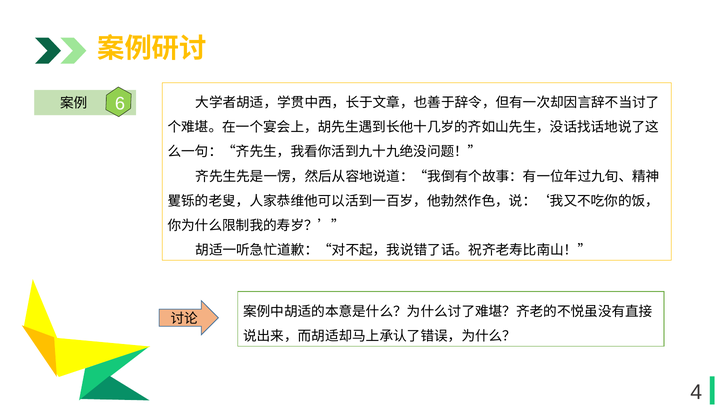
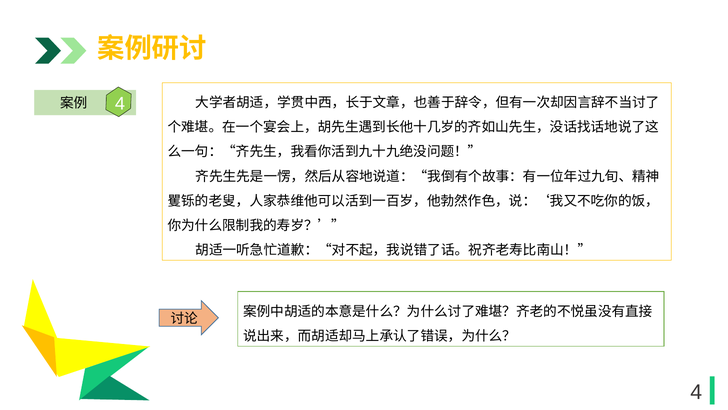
6: 6 -> 4 (120, 104)
